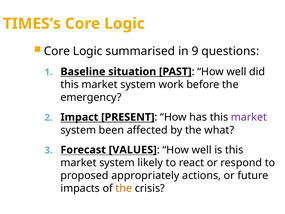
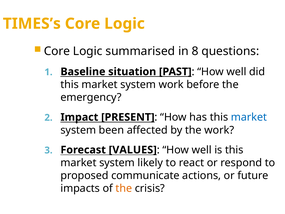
9: 9 -> 8 (195, 51)
market colour: purple -> blue (249, 117)
the what: what -> work (219, 130)
appropriately: appropriately -> communicate (145, 175)
